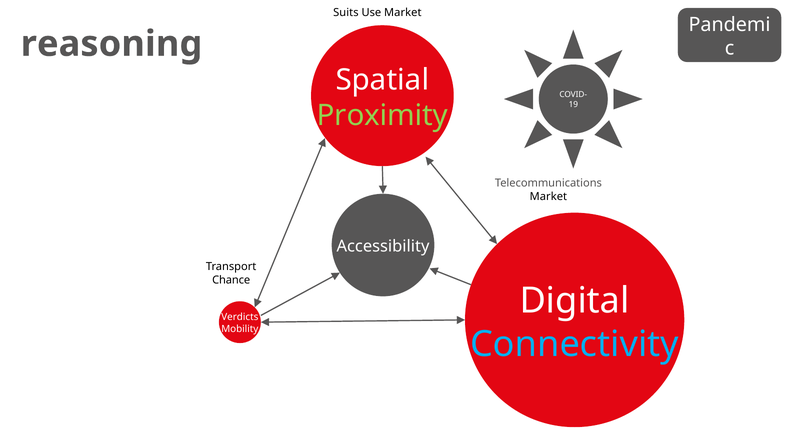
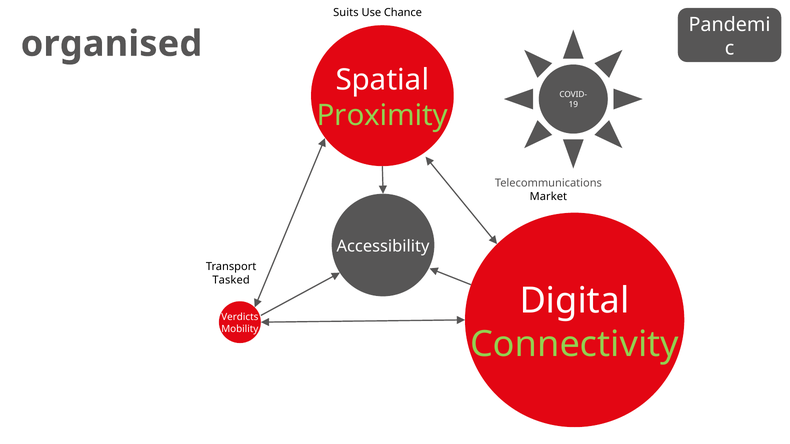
Use Market: Market -> Chance (403, 13)
reasoning: reasoning -> organised (111, 44)
Chance: Chance -> Tasked (231, 280)
Connectivity colour: light blue -> light green (574, 344)
